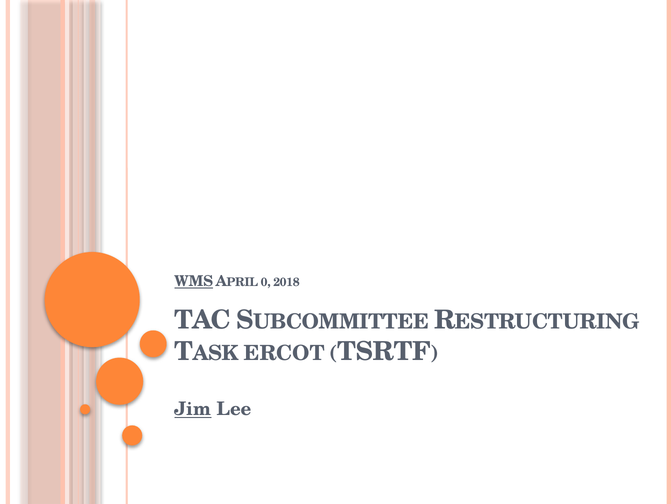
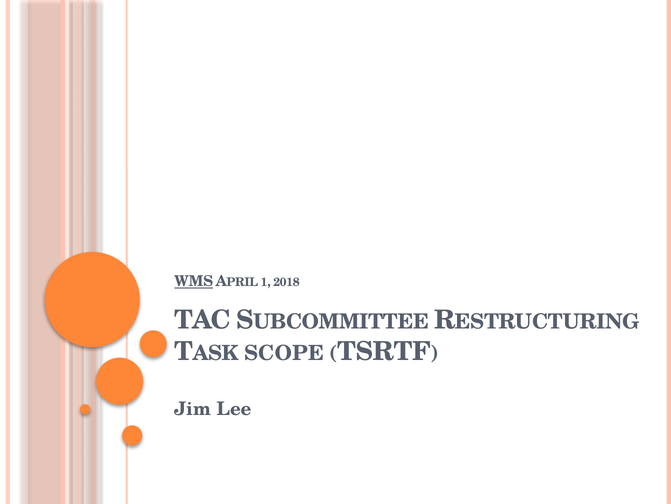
0: 0 -> 1 (266, 282)
ERCOT: ERCOT -> SCOPE (284, 353)
Jim underline: present -> none (193, 409)
